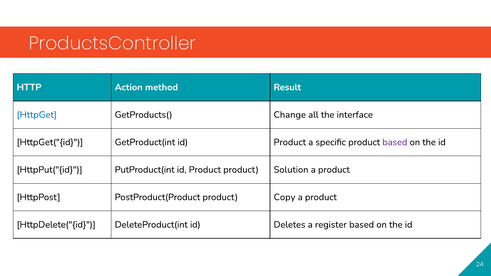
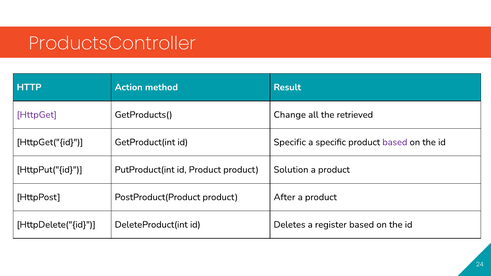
HttpGet colour: blue -> purple (37, 115)
interface: interface -> retrieved (355, 115)
GetProduct(int id Product: Product -> Specific (290, 142)
Copy: Copy -> After (284, 197)
